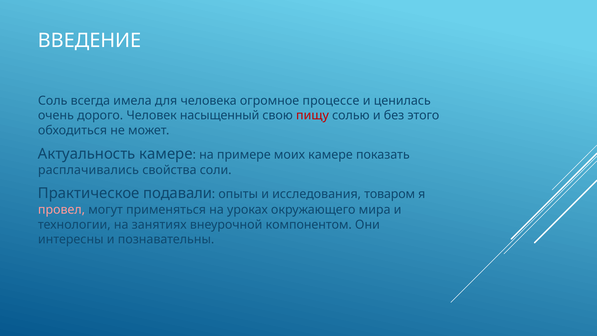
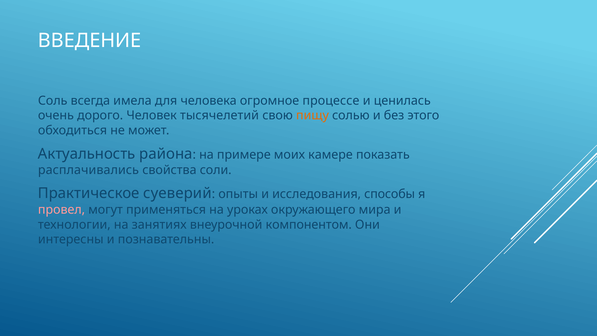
насыщенный: насыщенный -> тысячелетий (220, 115)
пищу colour: red -> orange (312, 115)
Актуальность камере: камере -> района (166, 154)
подавали: подавали -> суеверий (177, 193)
товаром: товаром -> способы (390, 194)
